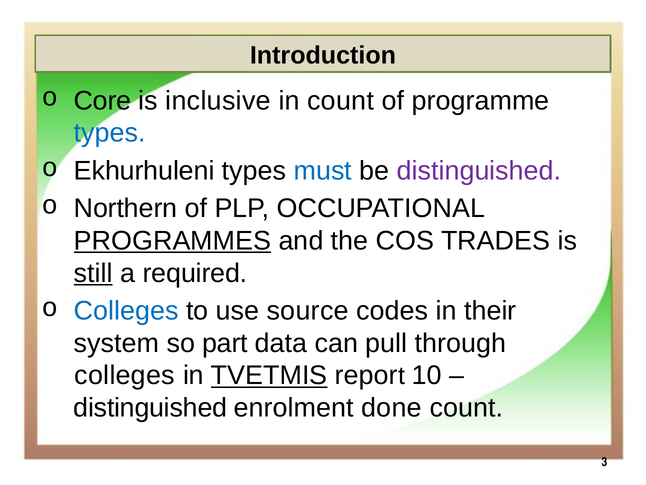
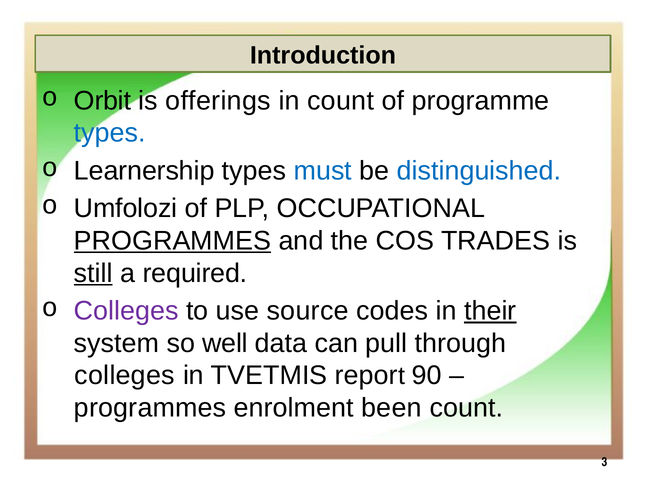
Core: Core -> Orbit (103, 101)
inclusive: inclusive -> offerings (218, 101)
Ekhurhuleni: Ekhurhuleni -> Learnership (144, 171)
distinguished colour: purple -> blue (479, 171)
Northern: Northern -> Umfolozi (126, 208)
Colleges colour: blue -> purple (126, 311)
their underline: none -> present (490, 311)
part: part -> well (225, 343)
TVETMIS underline: present -> none (269, 375)
10: 10 -> 90 (427, 375)
distinguished: distinguished -> programmes (150, 407)
done: done -> been (392, 407)
